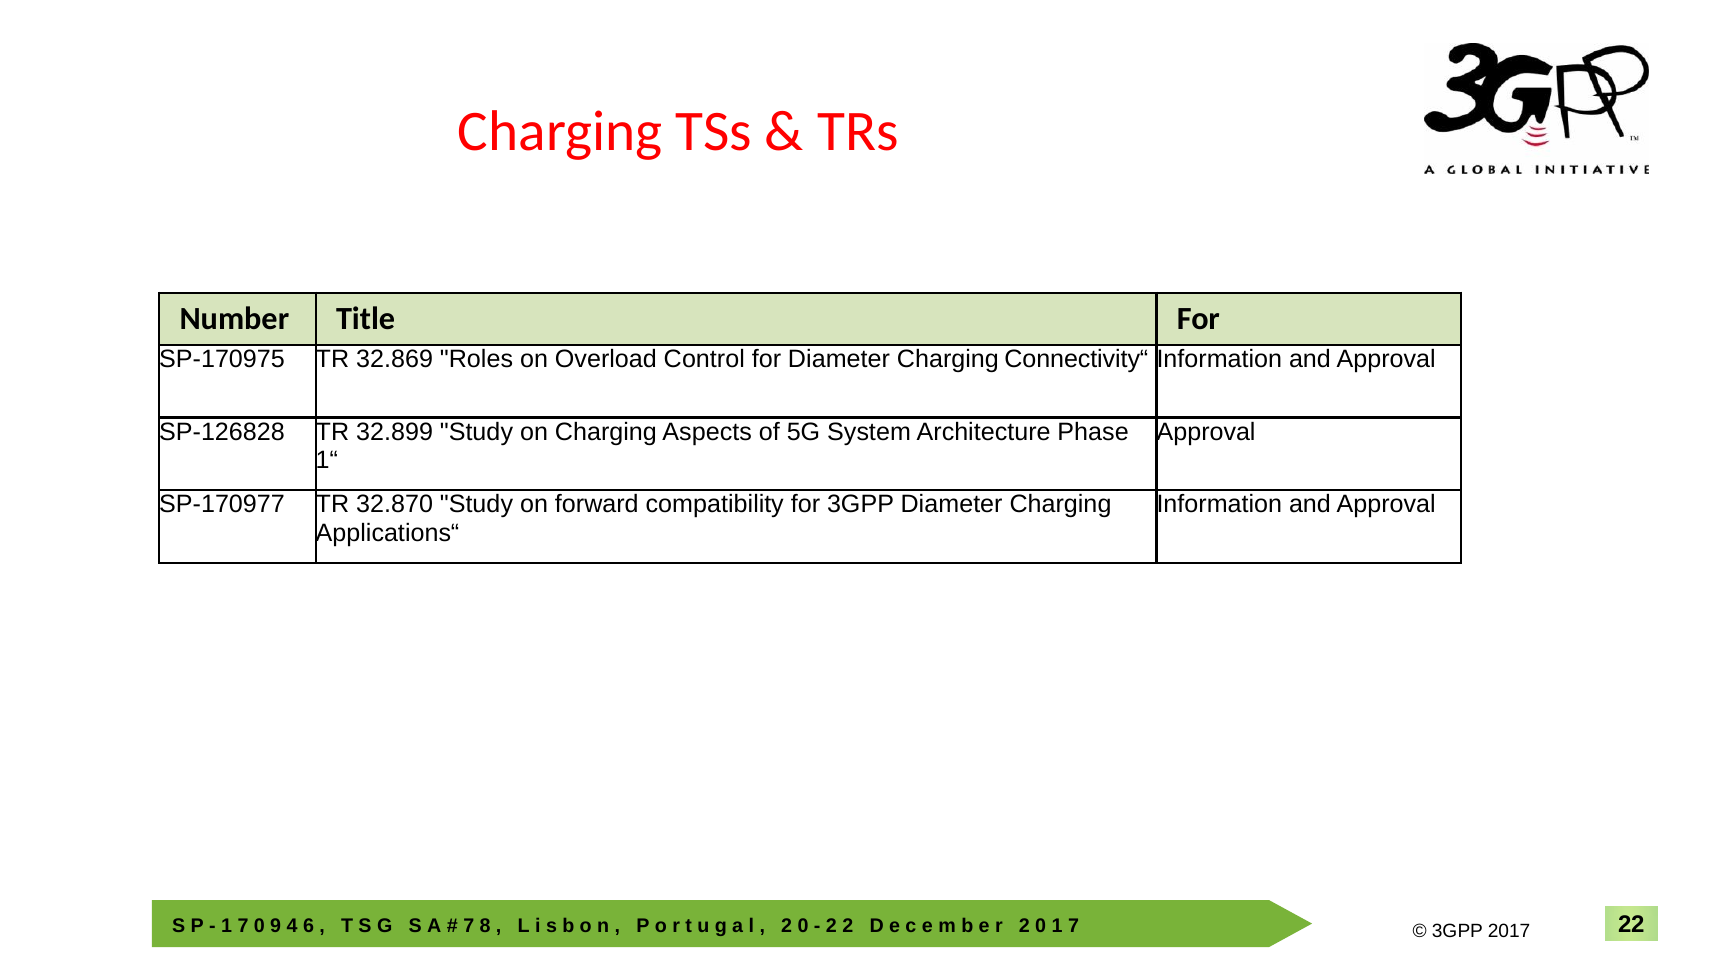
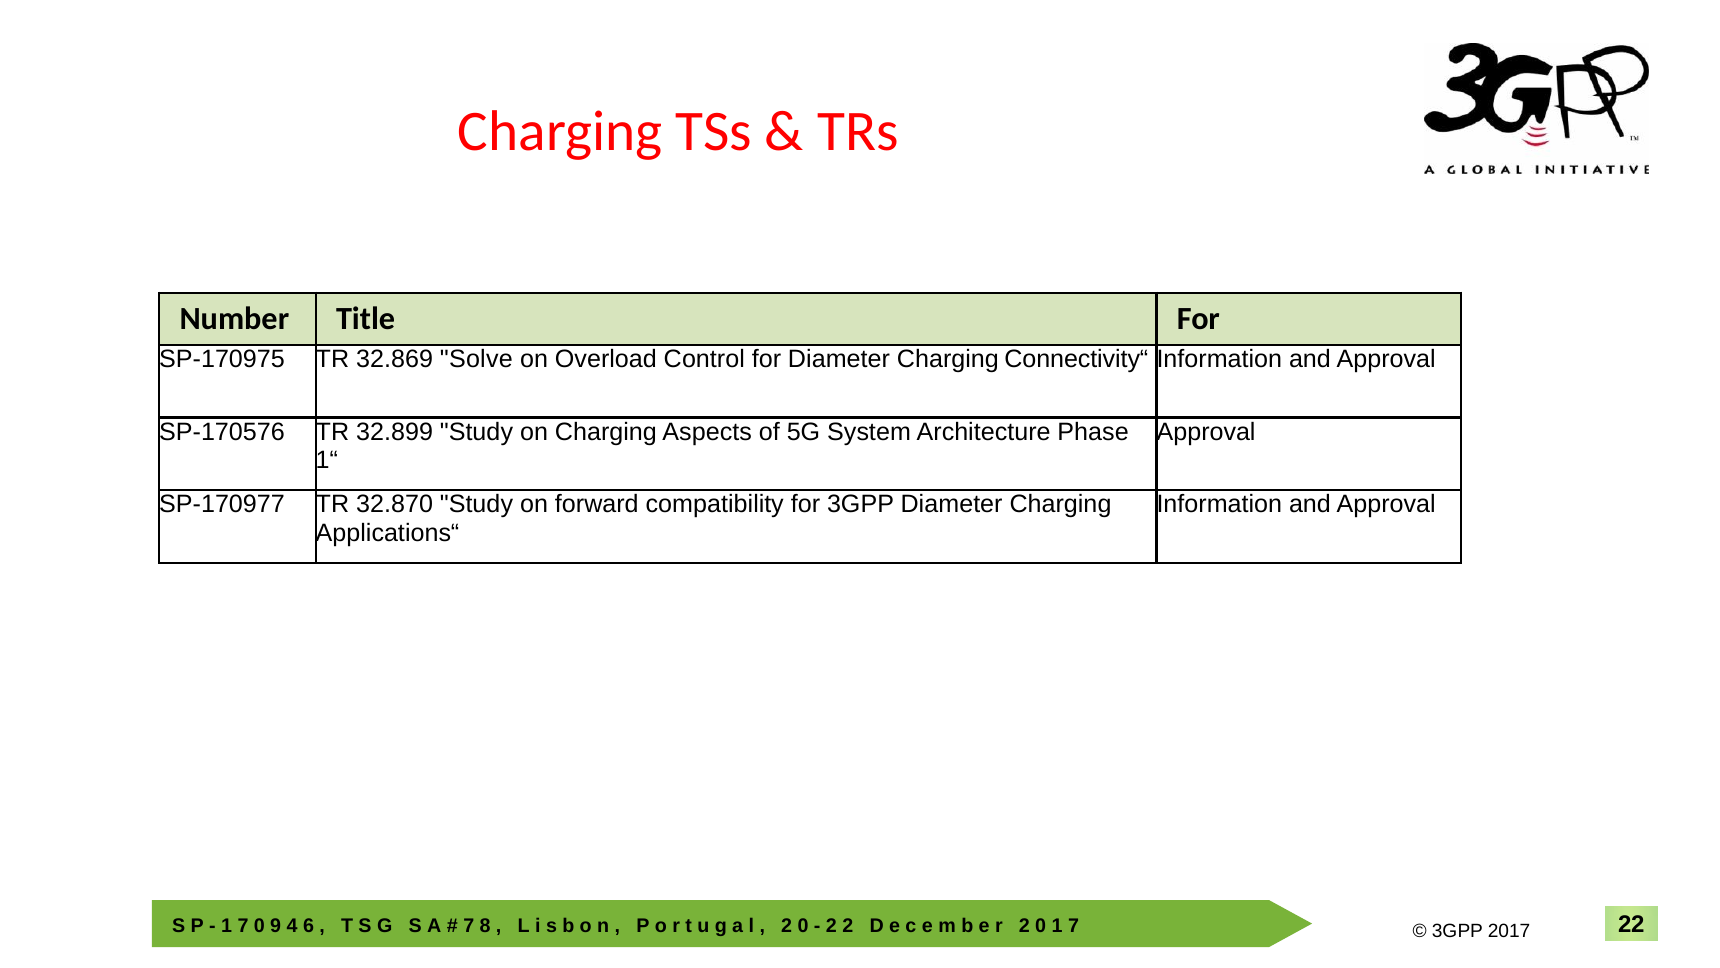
Roles: Roles -> Solve (476, 359)
SP-126828: SP-126828 -> SP-170576 (222, 432)
